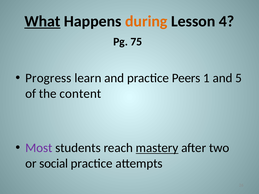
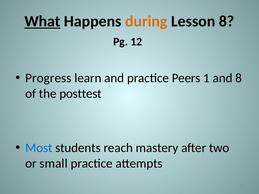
Lesson 4: 4 -> 8 (227, 21)
75: 75 -> 12 (136, 42)
and 5: 5 -> 8 (239, 78)
content: content -> posttest (81, 94)
Most colour: purple -> blue (39, 148)
mastery underline: present -> none (157, 148)
social: social -> small (54, 164)
